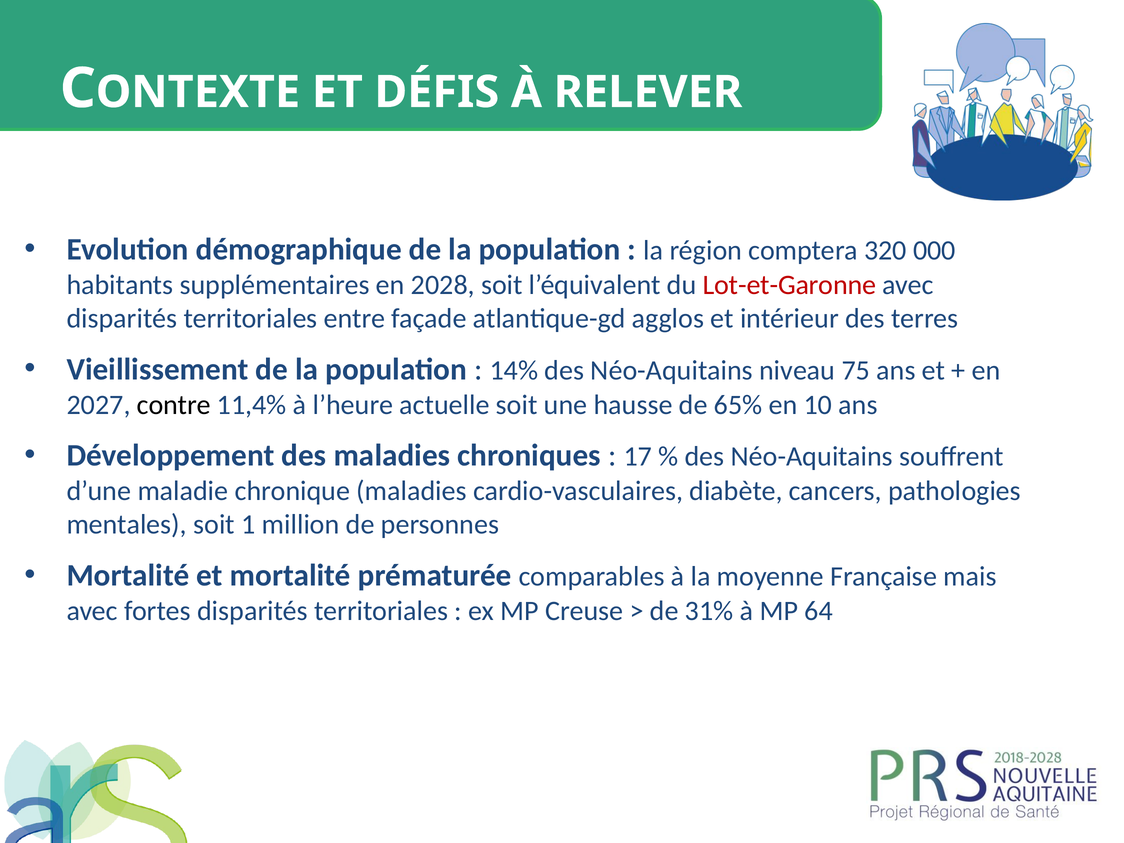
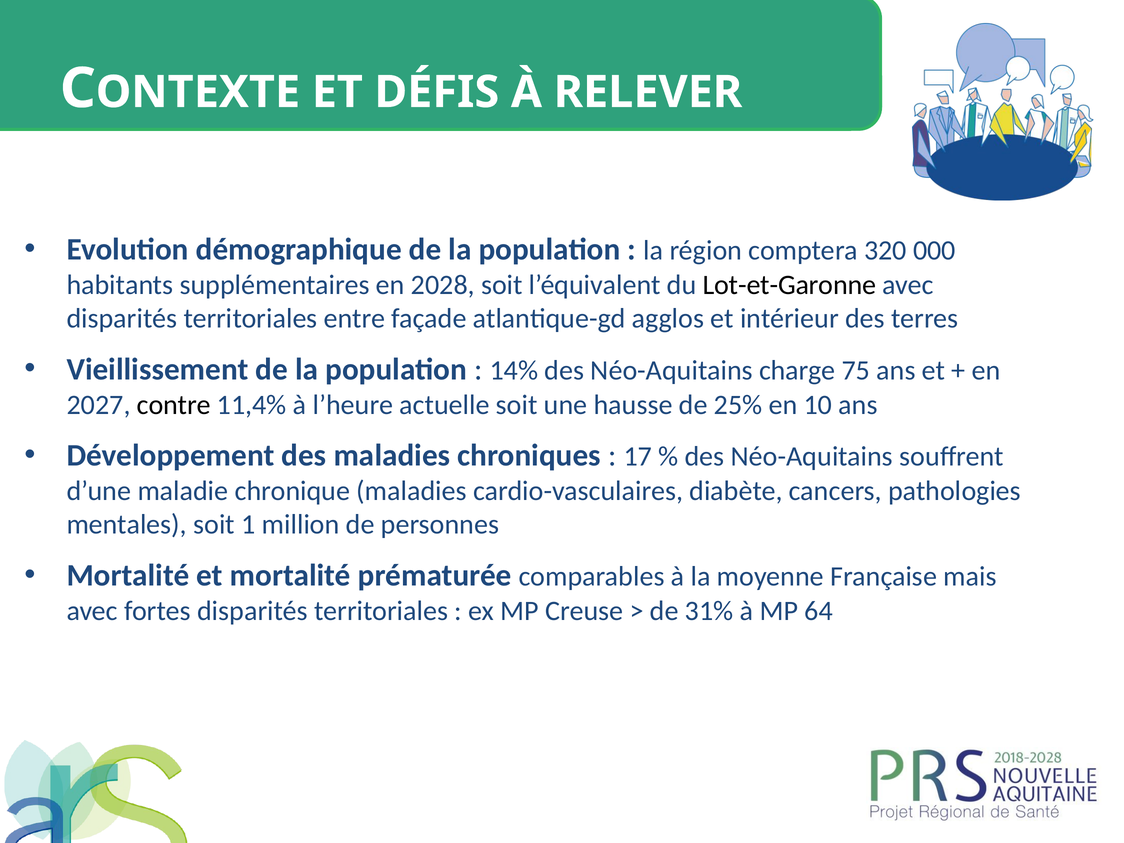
Lot-et-Garonne colour: red -> black (789, 285)
niveau: niveau -> charge (797, 370)
65%: 65% -> 25% (738, 405)
